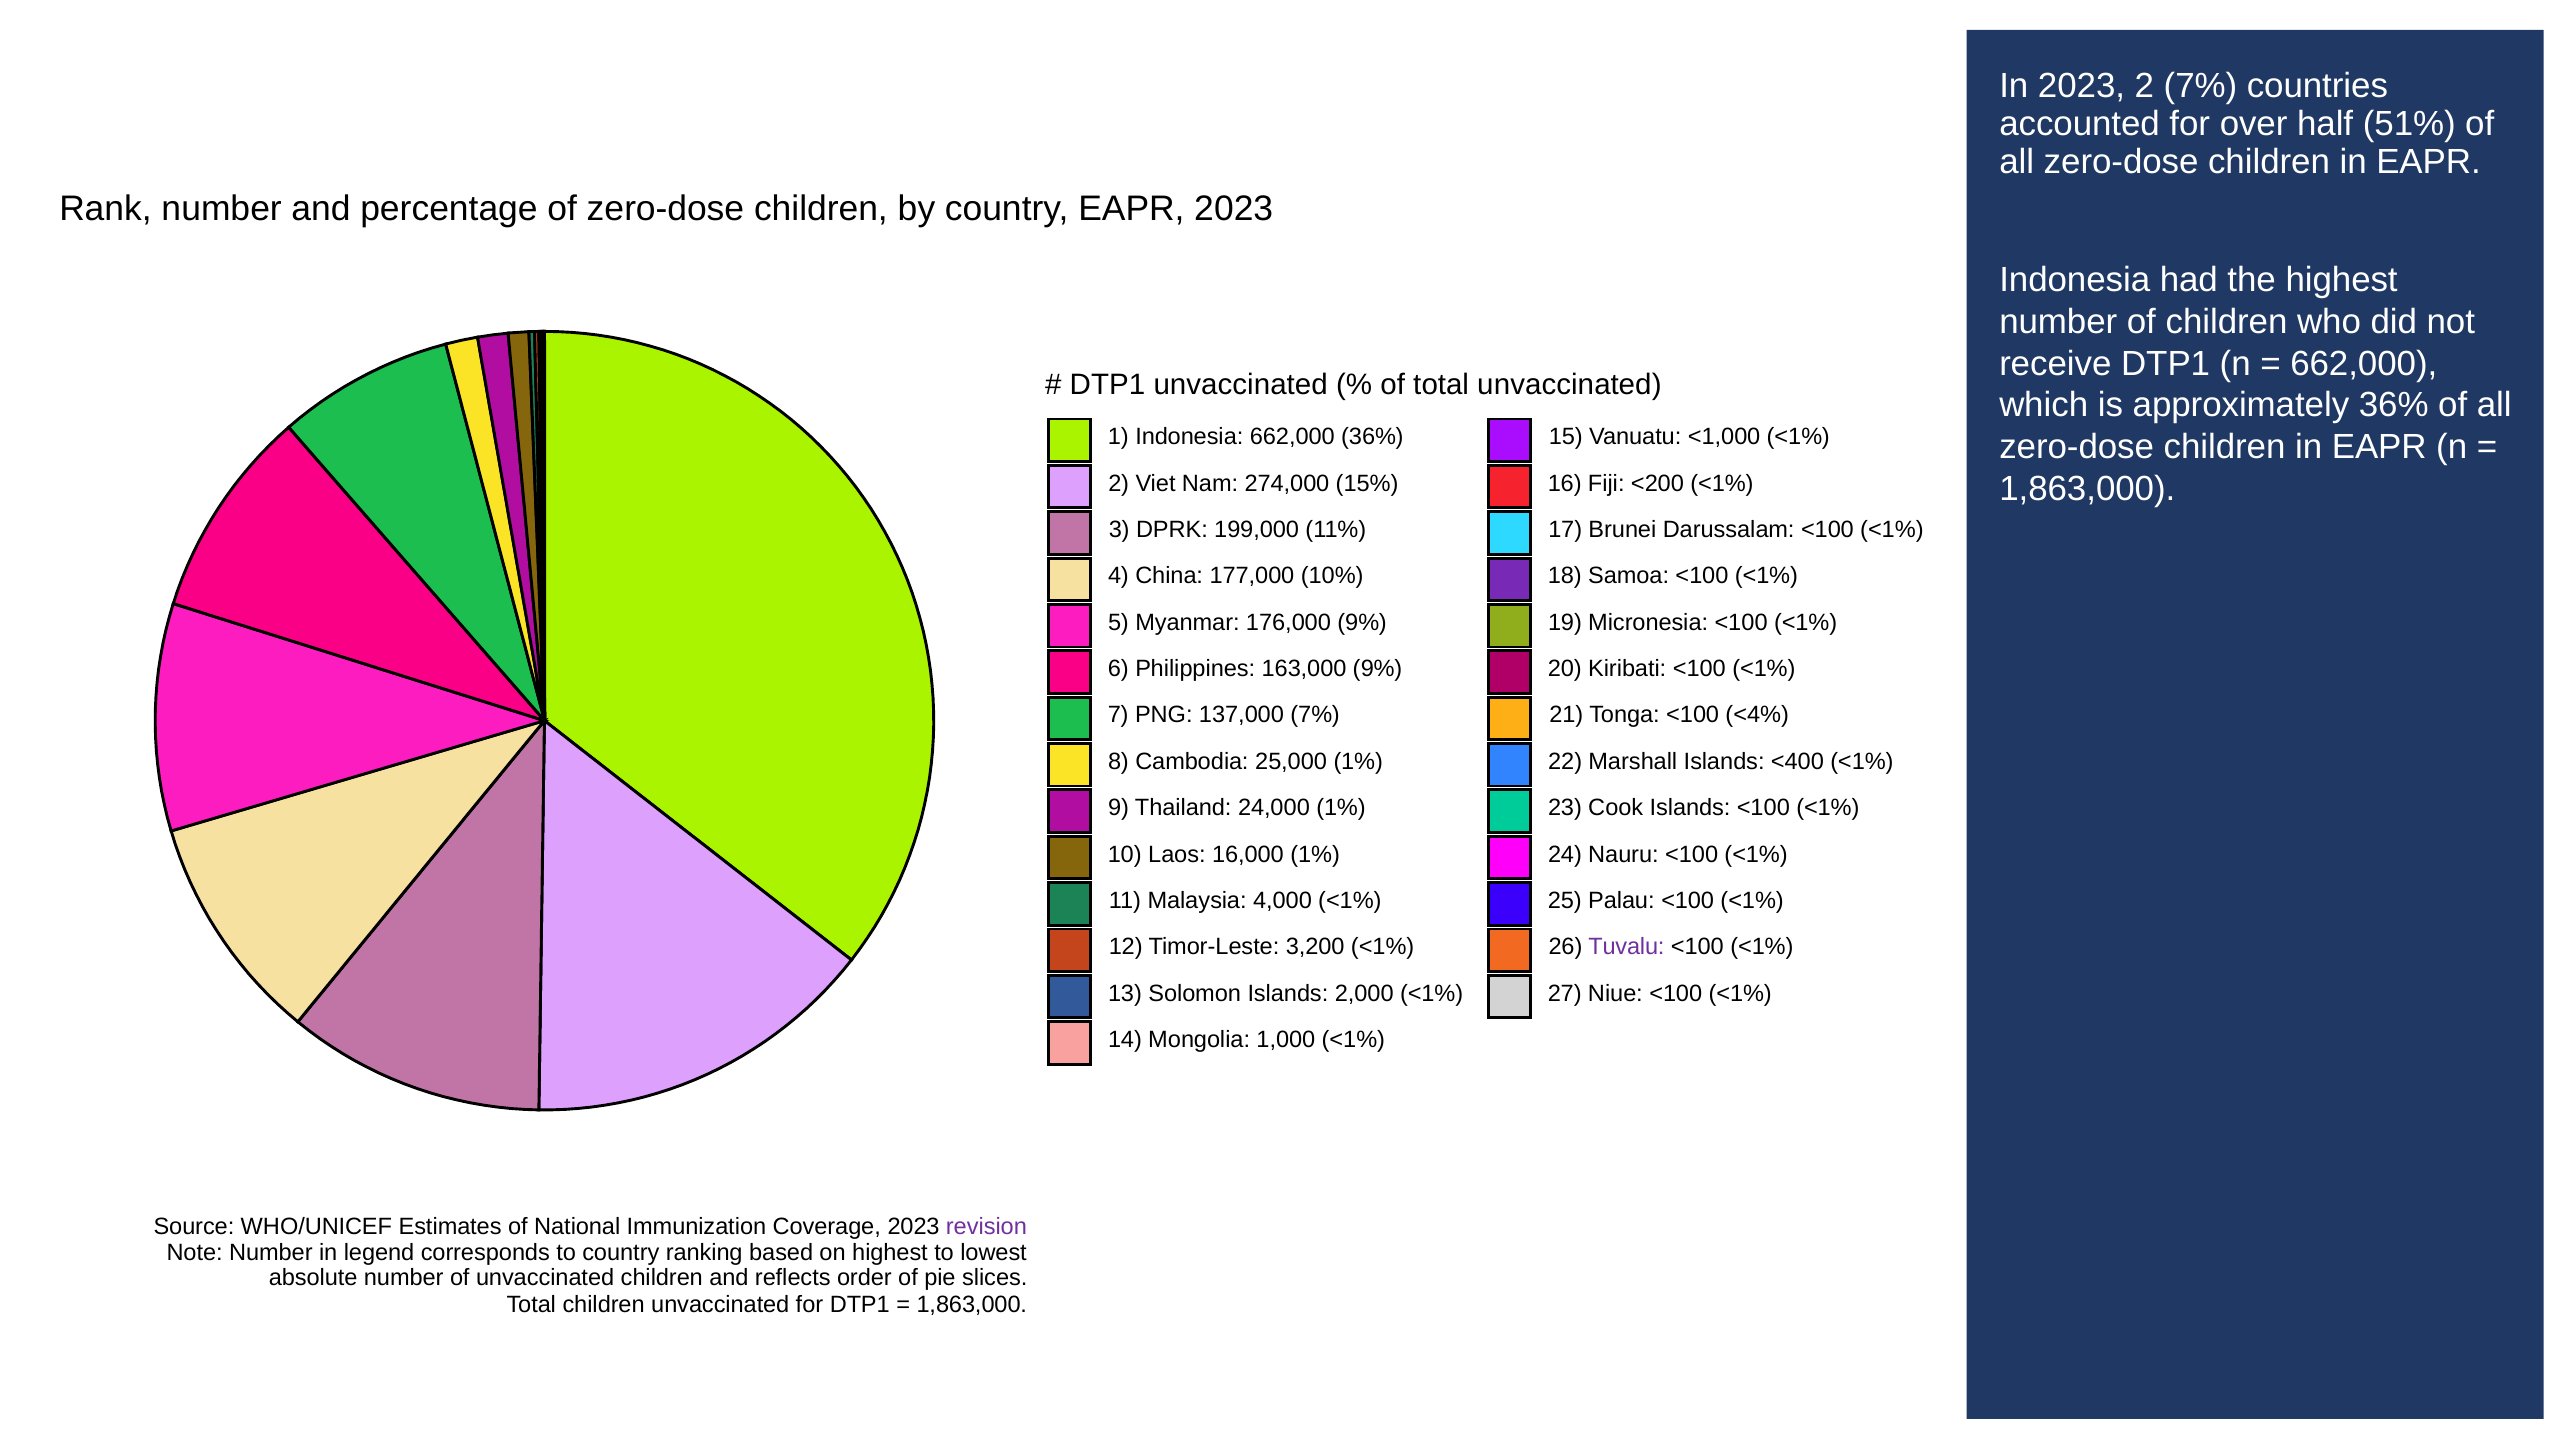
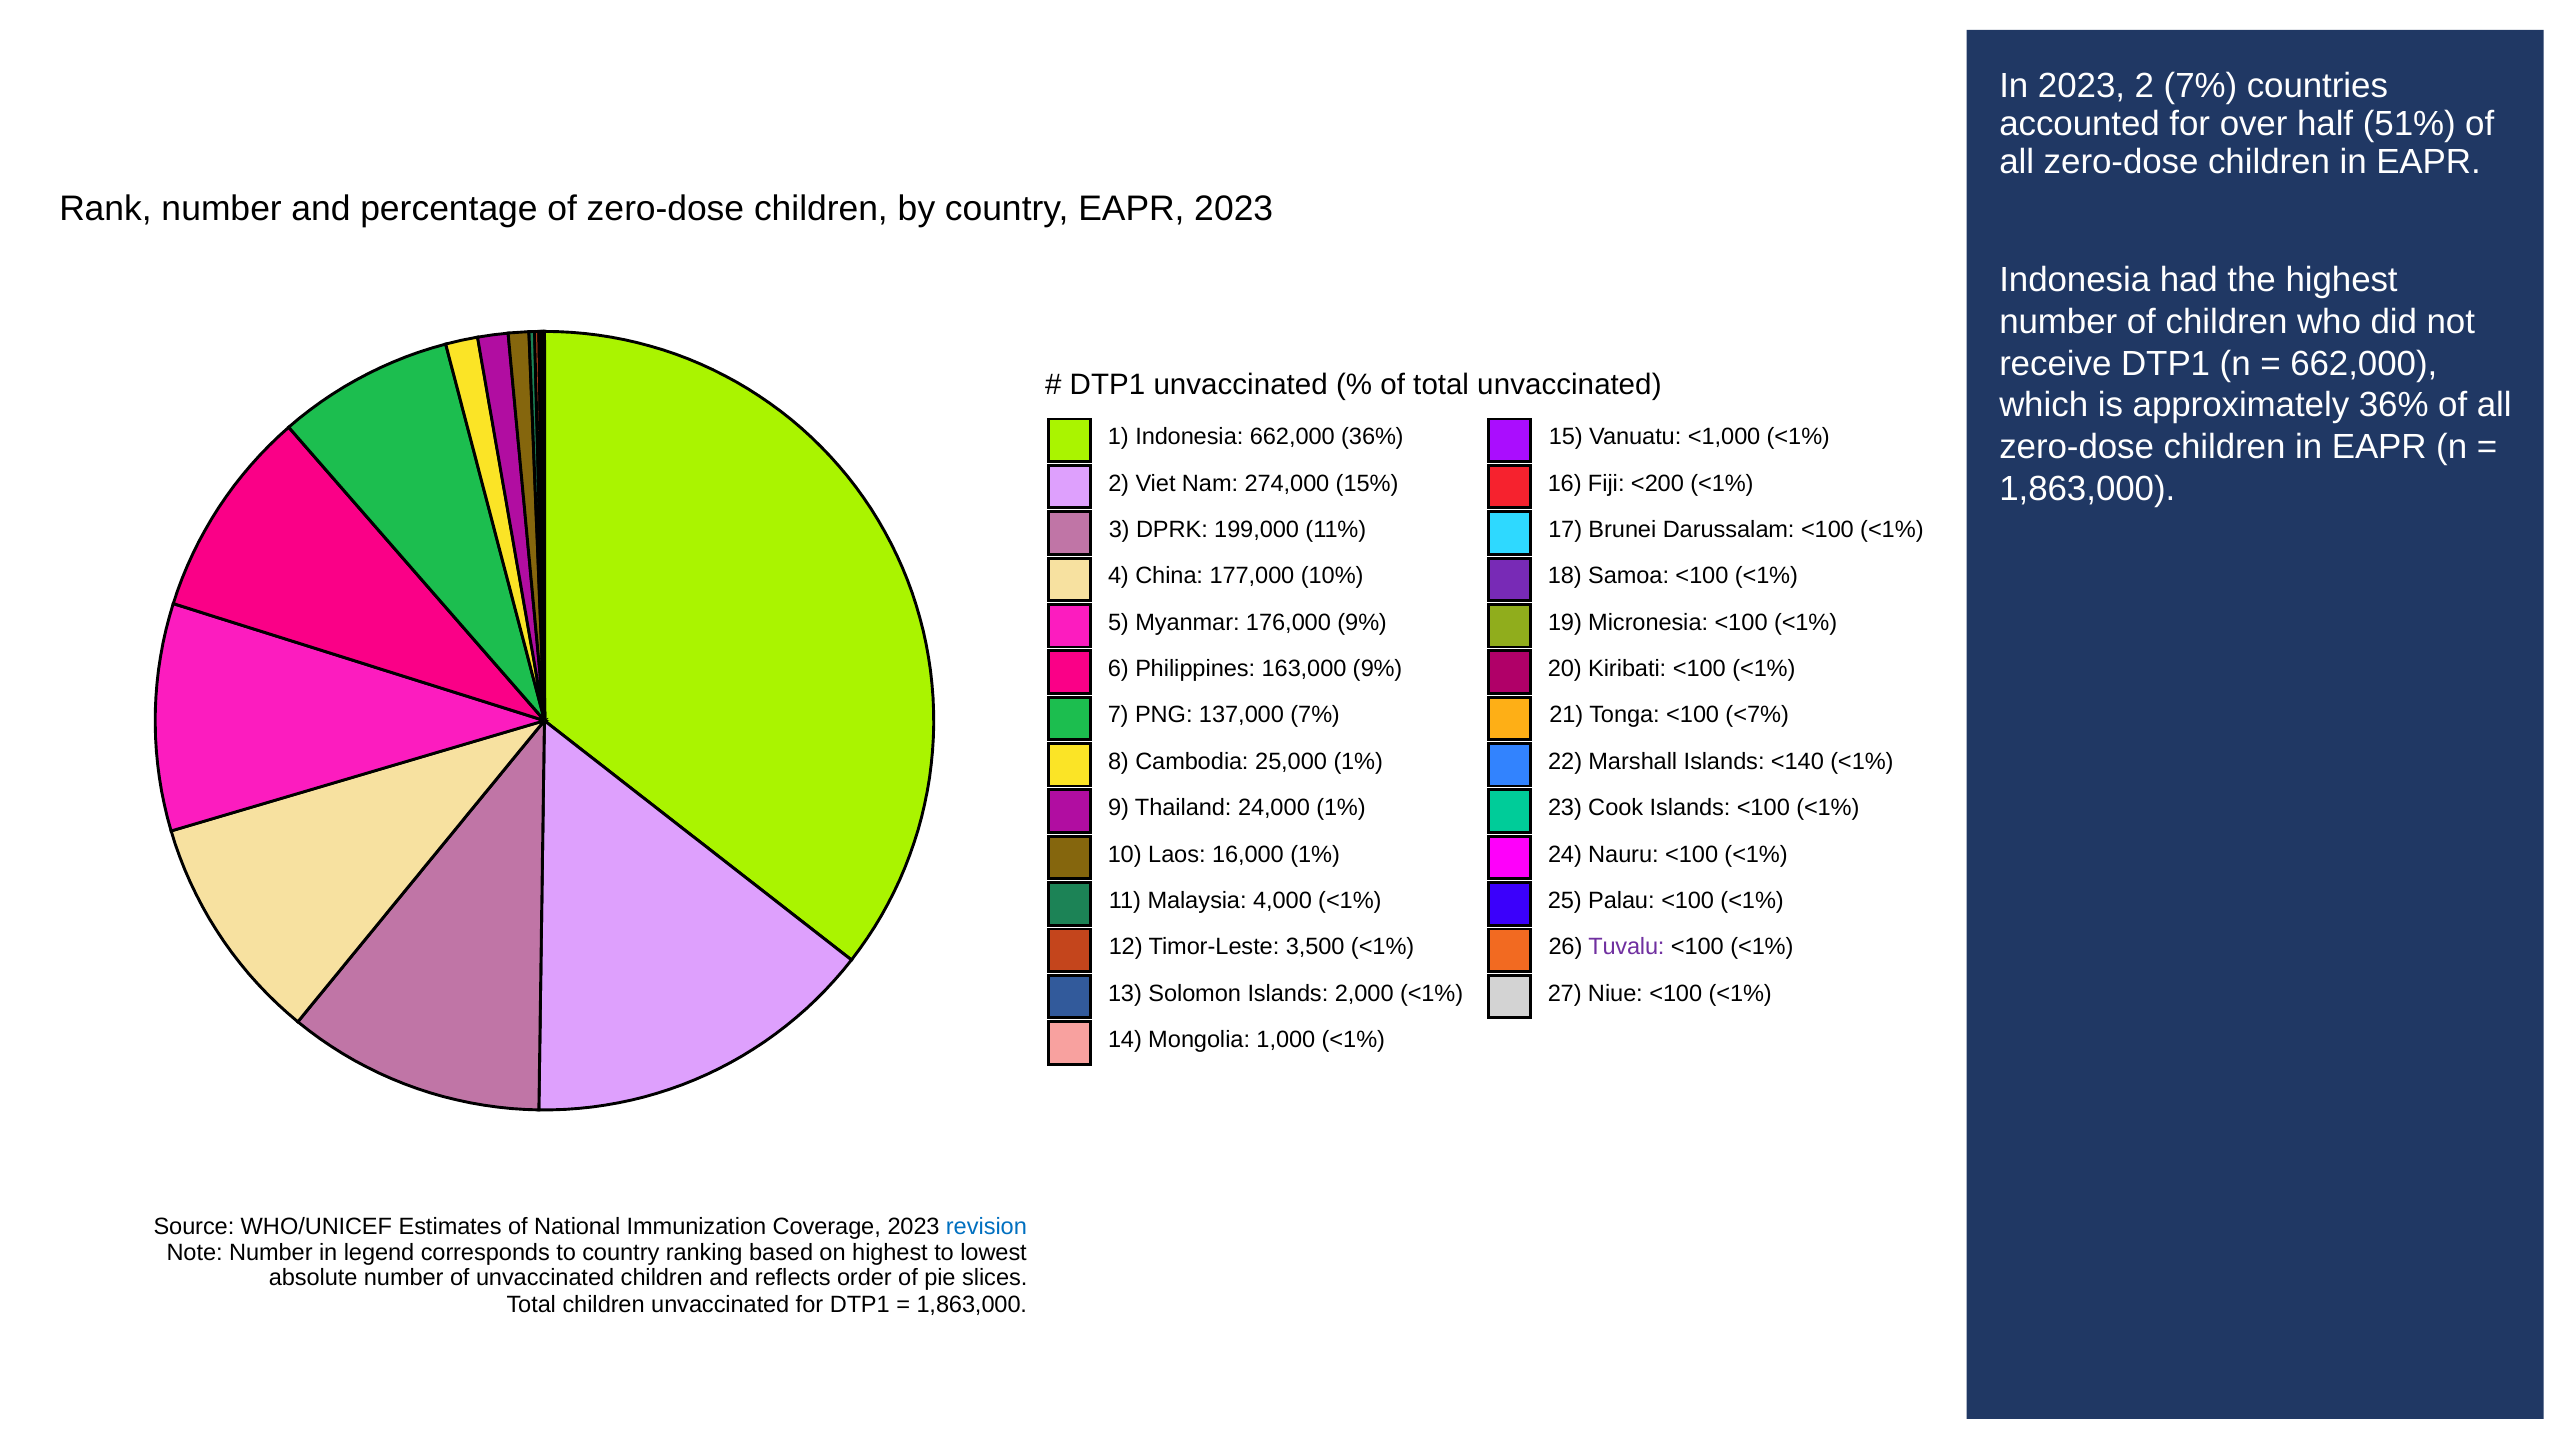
<4%: <4% -> <7% (1757, 715)
<400: <400 -> <140 (1797, 762)
3,200: 3,200 -> 3,500 (1315, 947)
revision colour: purple -> blue (986, 1227)
